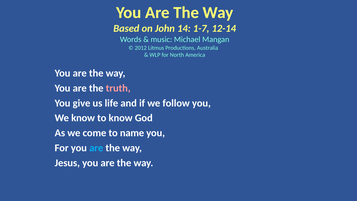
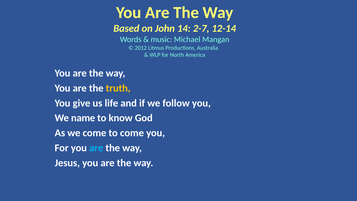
1-7: 1-7 -> 2-7 (201, 28)
truth colour: pink -> yellow (118, 88)
We know: know -> name (83, 118)
to name: name -> come (132, 133)
